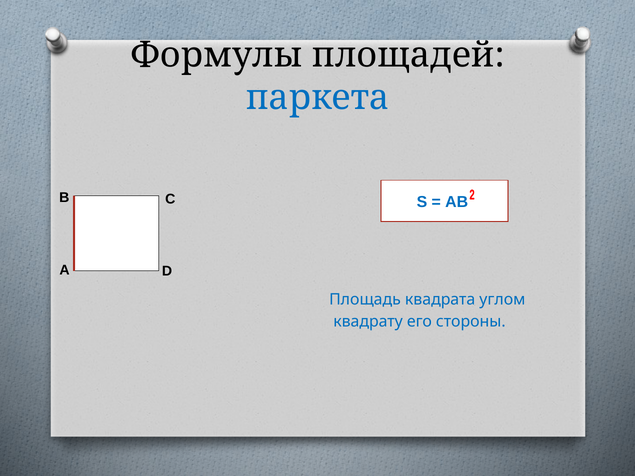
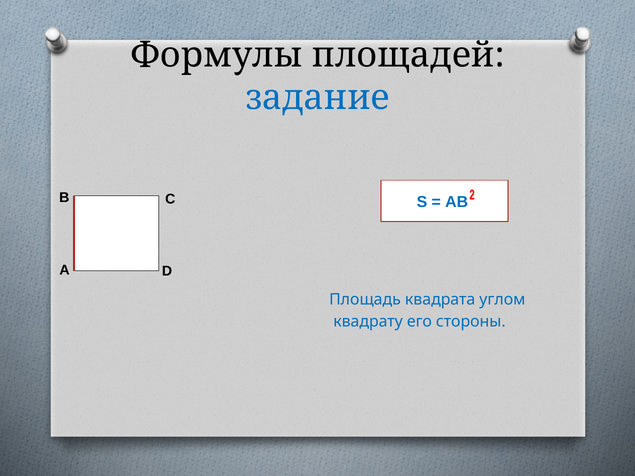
паркета: паркета -> задание (318, 98)
